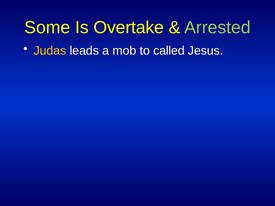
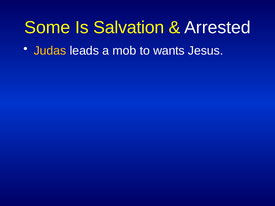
Overtake: Overtake -> Salvation (129, 28)
Arrested colour: light green -> white (217, 28)
called: called -> wants (169, 51)
